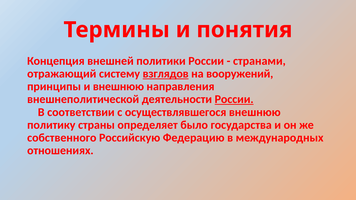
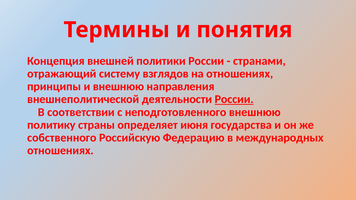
взглядов underline: present -> none (166, 74)
на вооружений: вооружений -> отношениях (240, 74)
осуществлявшегося: осуществлявшегося -> неподготовленного (176, 112)
было: было -> июня (194, 125)
